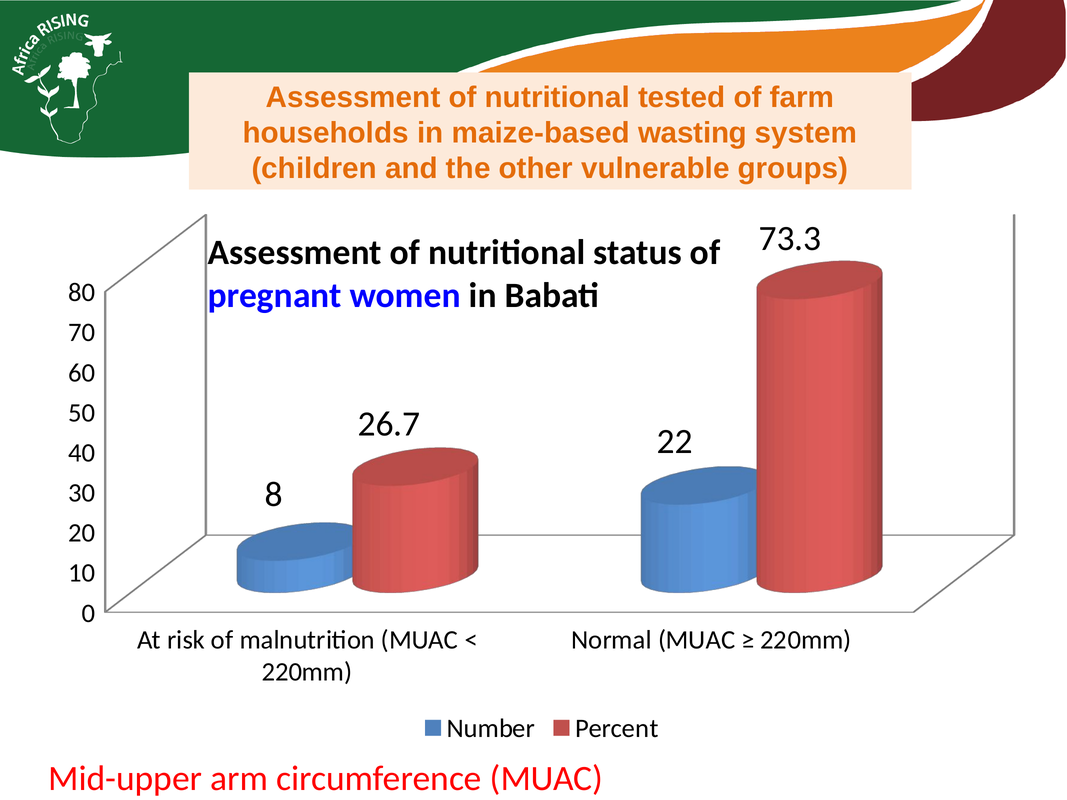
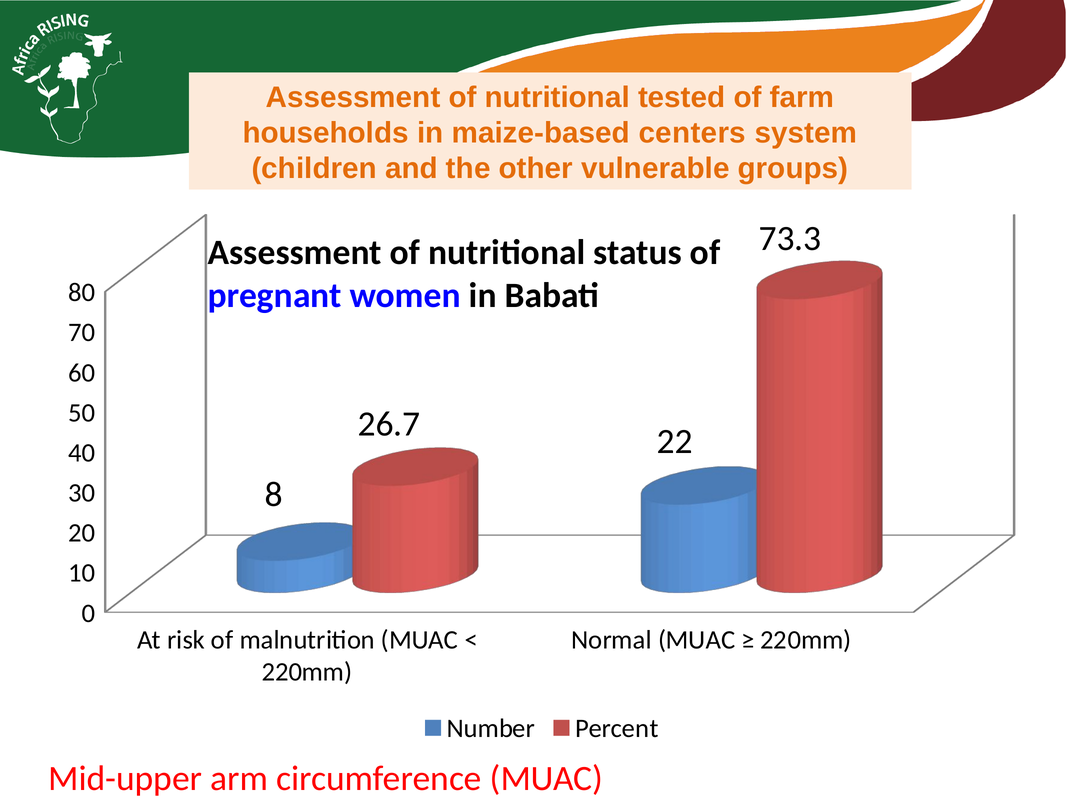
wasting: wasting -> centers (692, 133)
